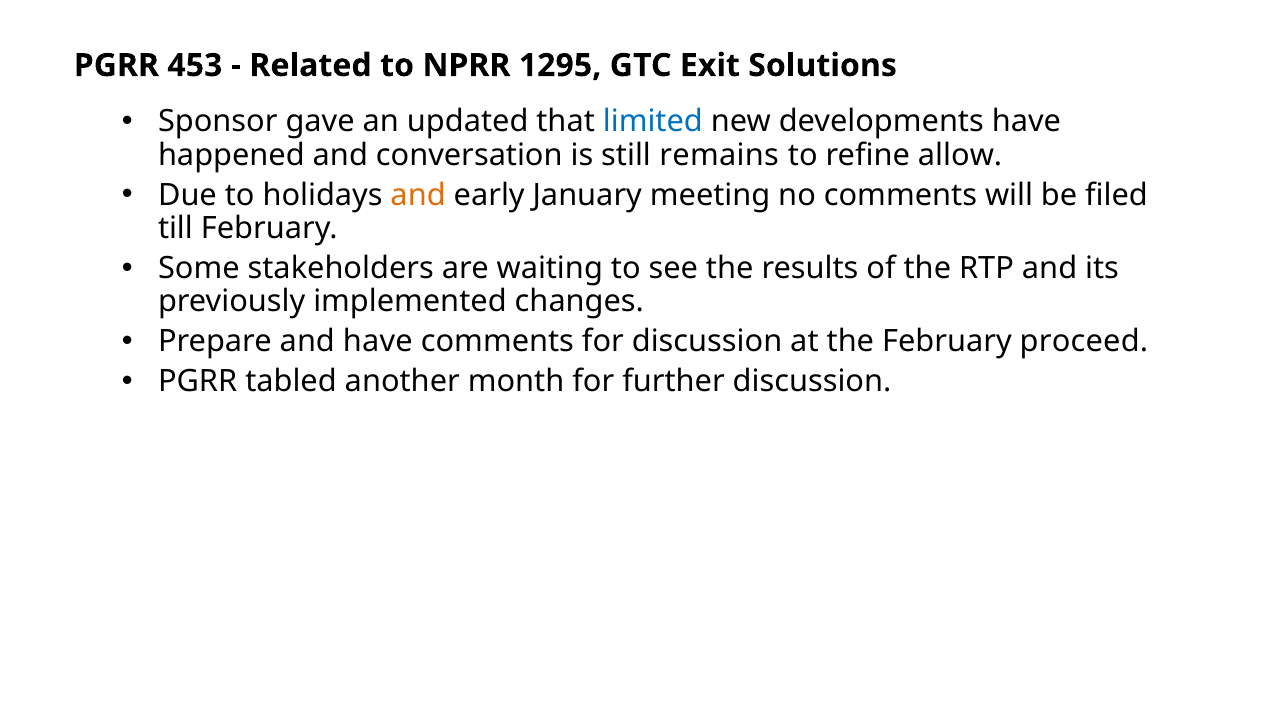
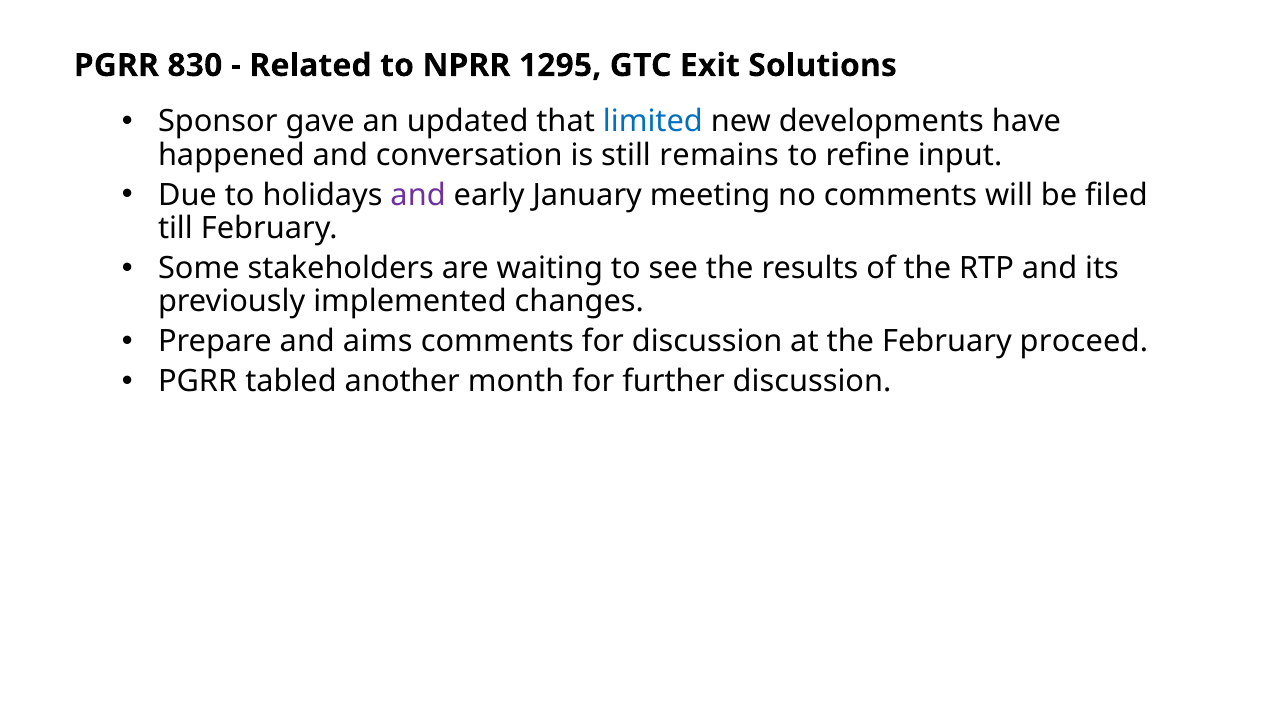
453: 453 -> 830 (195, 65)
allow: allow -> input (960, 155)
and colour: orange -> purple (418, 195)
and have: have -> aims (378, 341)
